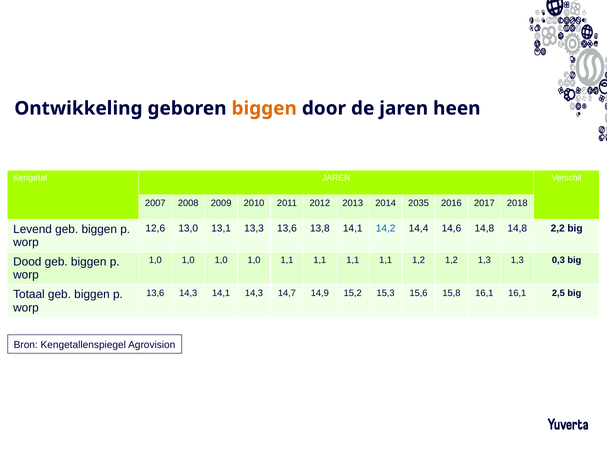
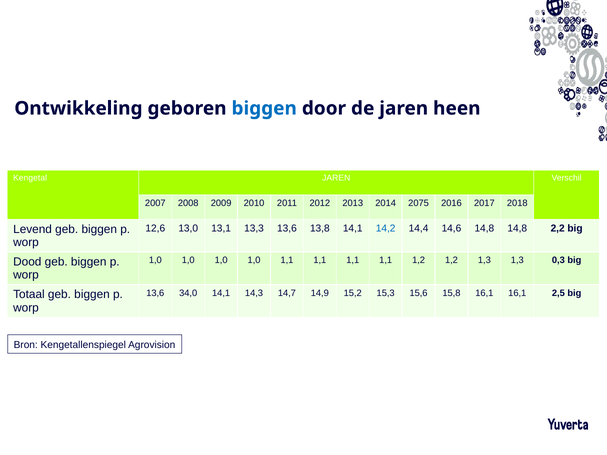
biggen colour: orange -> blue (264, 108)
2035: 2035 -> 2075 (419, 203)
13,6 14,3: 14,3 -> 34,0 (188, 293)
